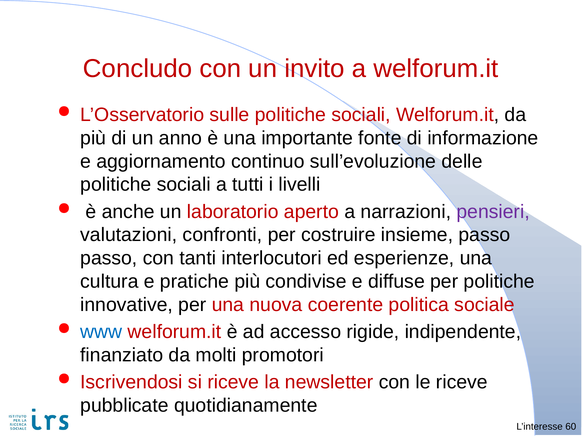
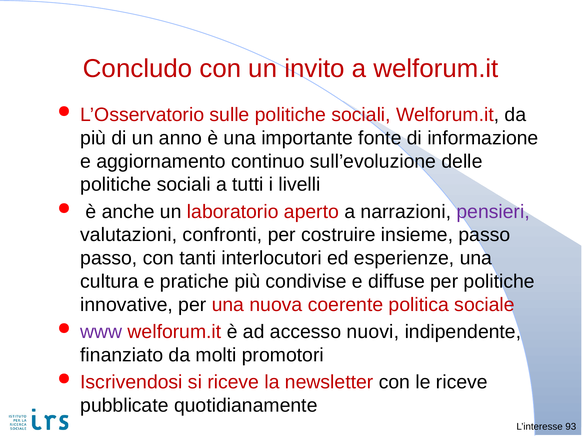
www colour: blue -> purple (101, 332)
rigide: rigide -> nuovi (373, 332)
60: 60 -> 93 (571, 427)
